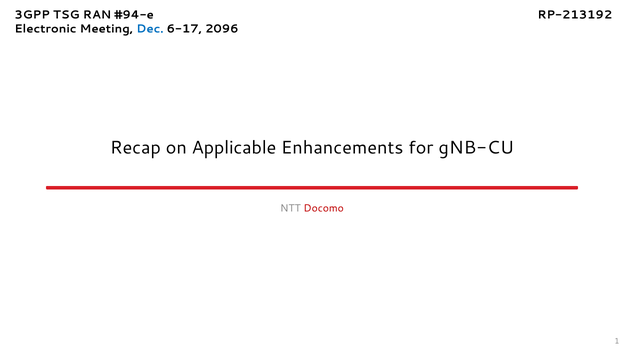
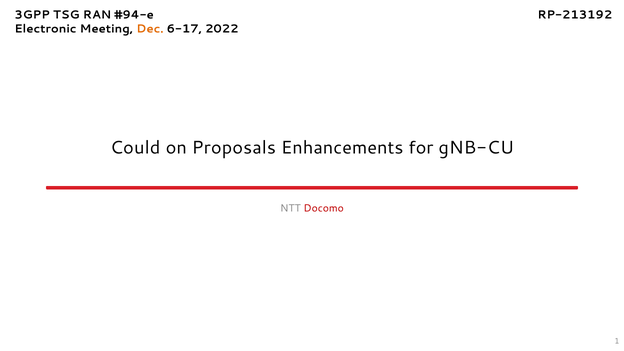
Dec colour: blue -> orange (150, 29)
2096: 2096 -> 2022 (222, 29)
Recap: Recap -> Could (135, 148)
Applicable: Applicable -> Proposals (234, 148)
